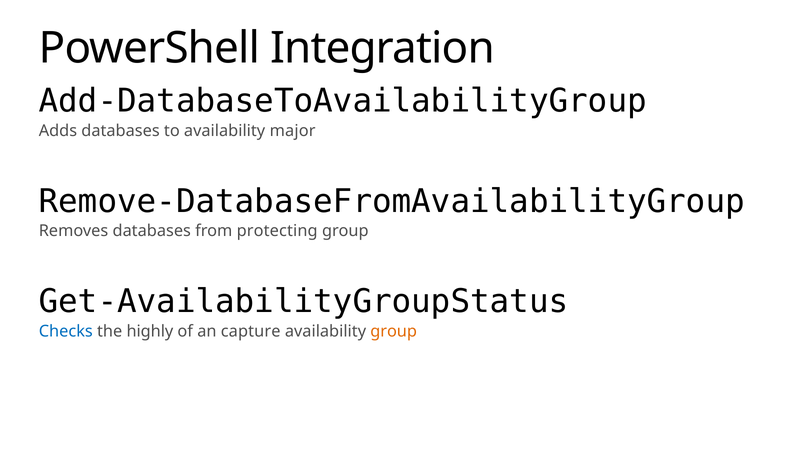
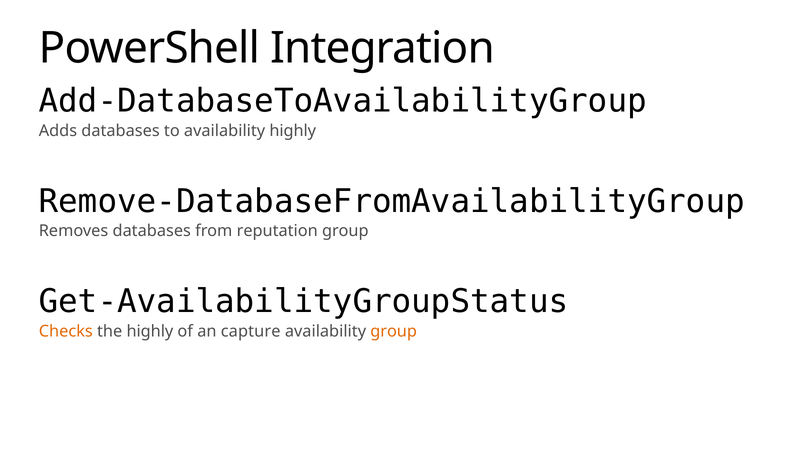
availability major: major -> highly (293, 131)
protecting: protecting -> reputation (277, 231)
Checks colour: blue -> orange (66, 332)
